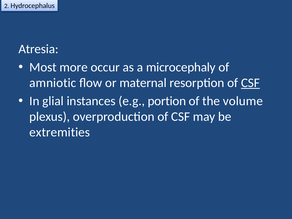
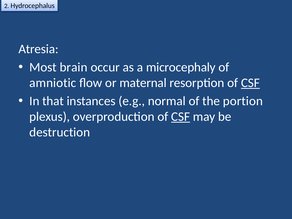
more: more -> brain (74, 67)
glial: glial -> that (53, 101)
portion: portion -> normal (167, 101)
volume: volume -> portion (243, 101)
CSF underline: none -> present (181, 117)
extremities: extremities -> destruction (60, 132)
